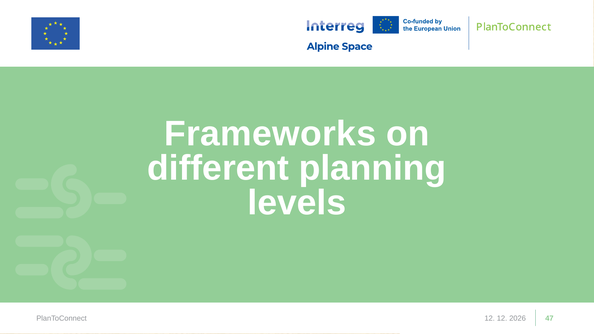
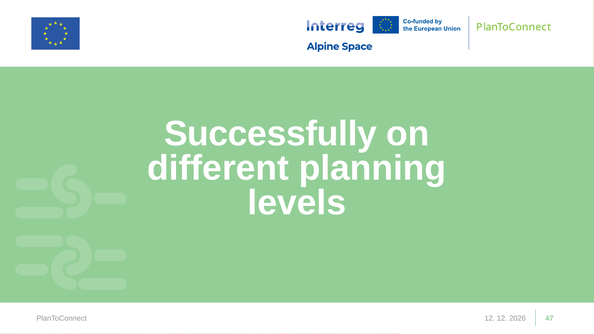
Frameworks: Frameworks -> Successfully (270, 134)
